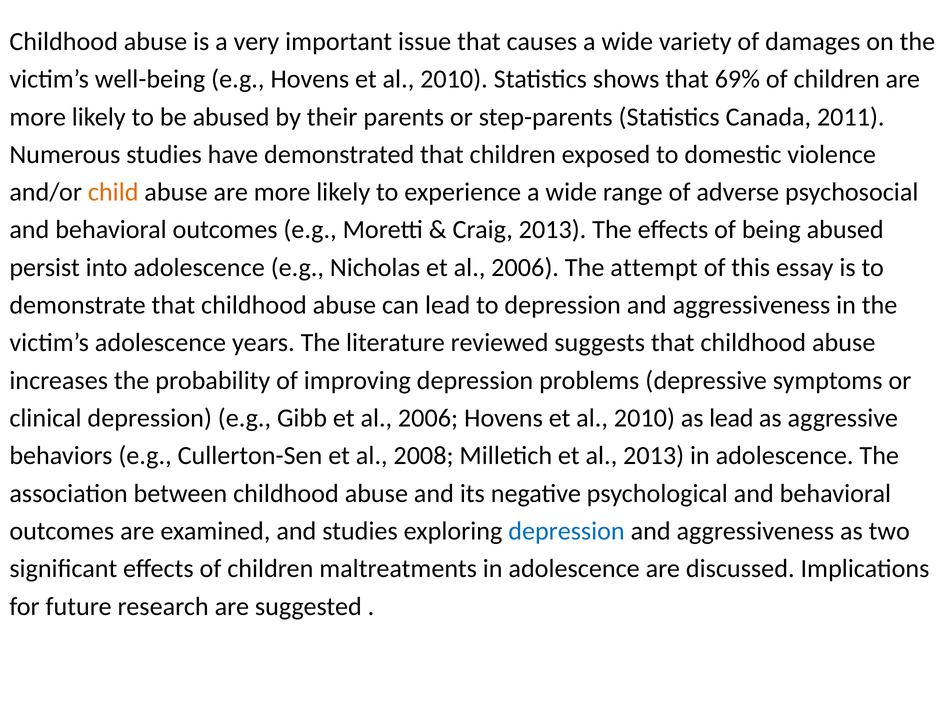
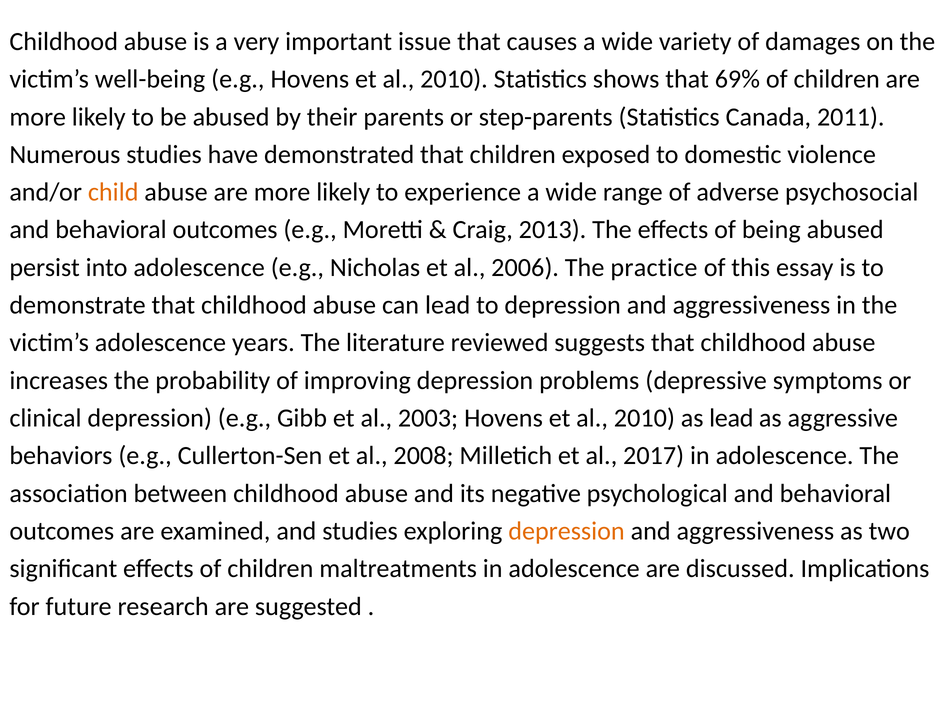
attempt: attempt -> practice (654, 267)
Gibb et al 2006: 2006 -> 2003 (428, 418)
al 2013: 2013 -> 2017 (654, 456)
depression colour: blue -> orange (567, 531)
